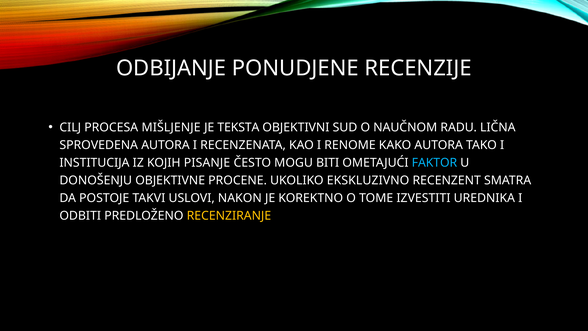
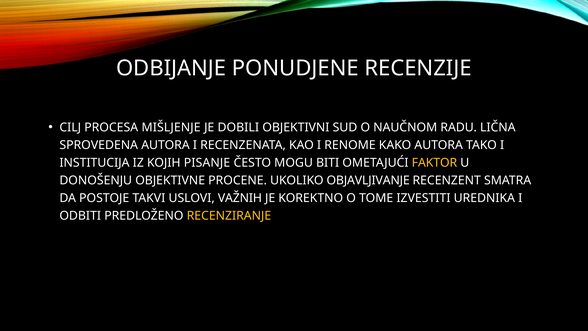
TEKSTA: TEKSTA -> DOBILI (238, 127)
FAKTOR colour: light blue -> yellow (434, 163)
EKSKLUZIVNO: EKSKLUZIVNO -> OBJAVLJIVANJE (368, 180)
NAKON: NAKON -> VAŽNIH (240, 198)
